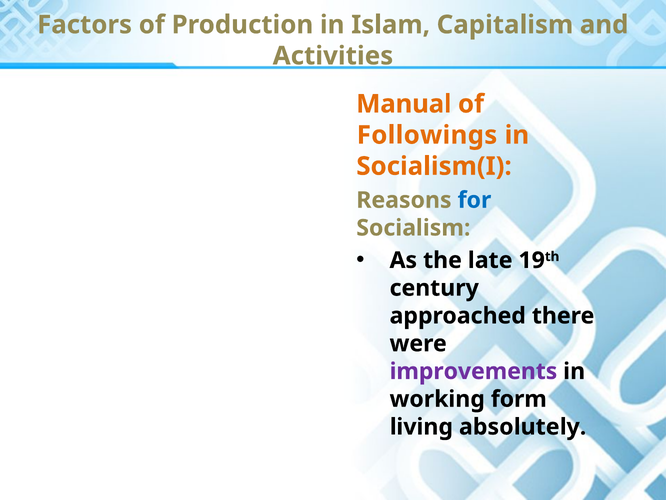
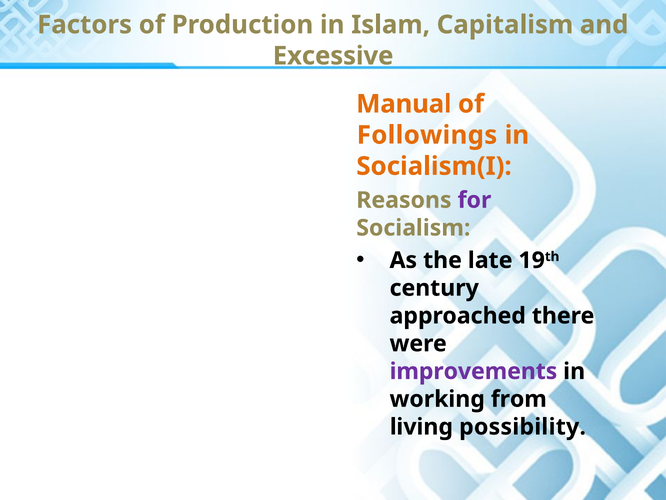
Activities: Activities -> Excessive (333, 56)
for colour: blue -> purple (474, 200)
form: form -> from (519, 399)
absolutely: absolutely -> possibility (523, 427)
